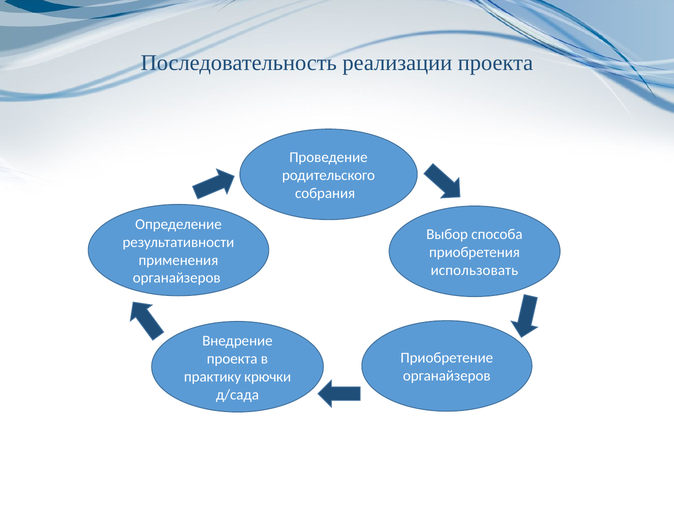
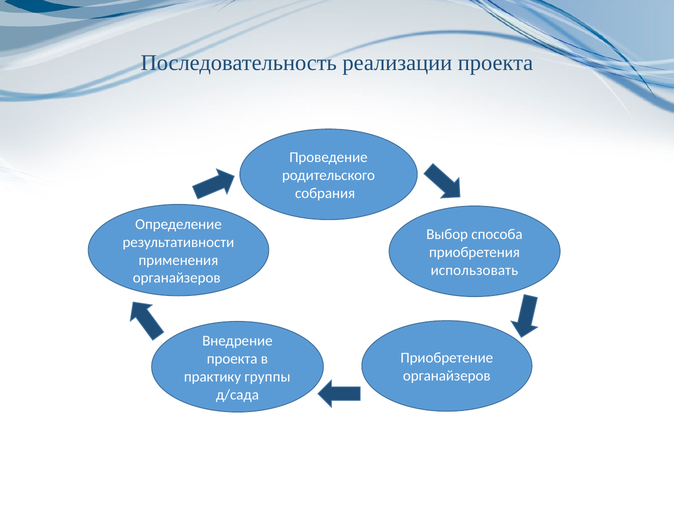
крючки: крючки -> группы (268, 377)
